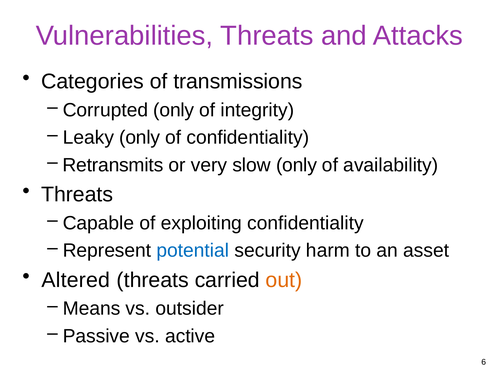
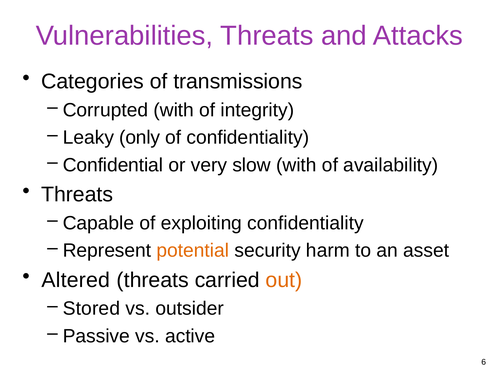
Corrupted only: only -> with (174, 110)
Retransmits: Retransmits -> Confidential (113, 165)
slow only: only -> with (296, 165)
potential colour: blue -> orange (193, 251)
Means: Means -> Stored (91, 309)
